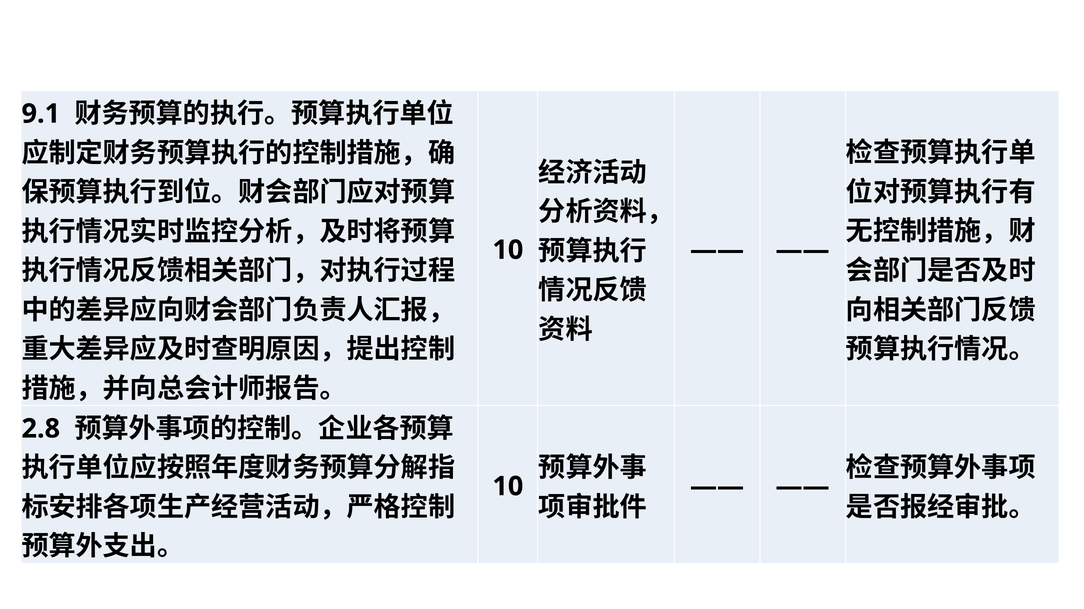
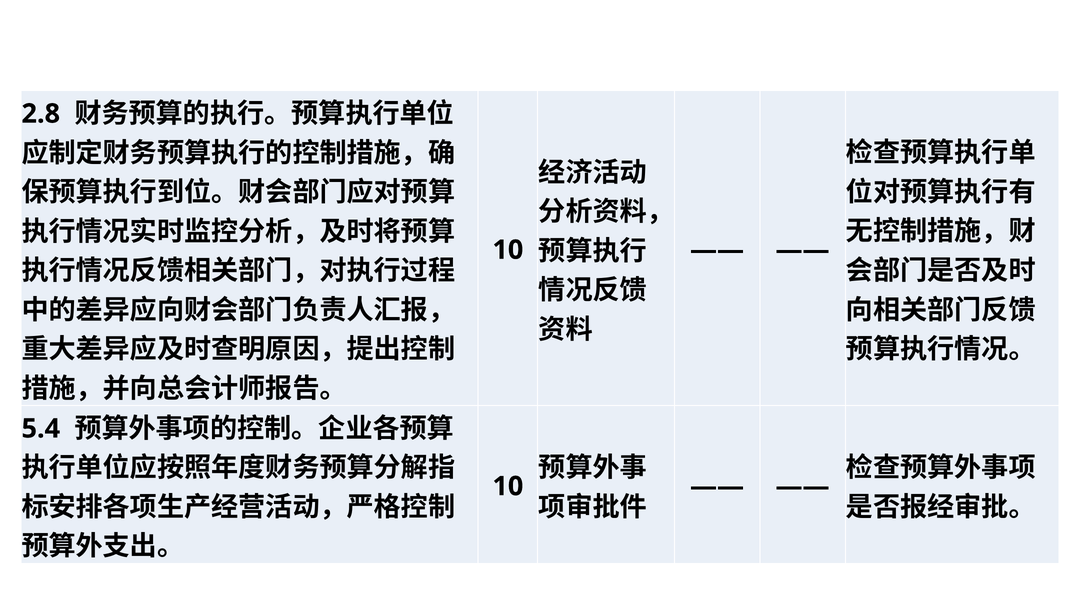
9.1: 9.1 -> 2.8 (41, 114)
2.8: 2.8 -> 5.4 (41, 429)
